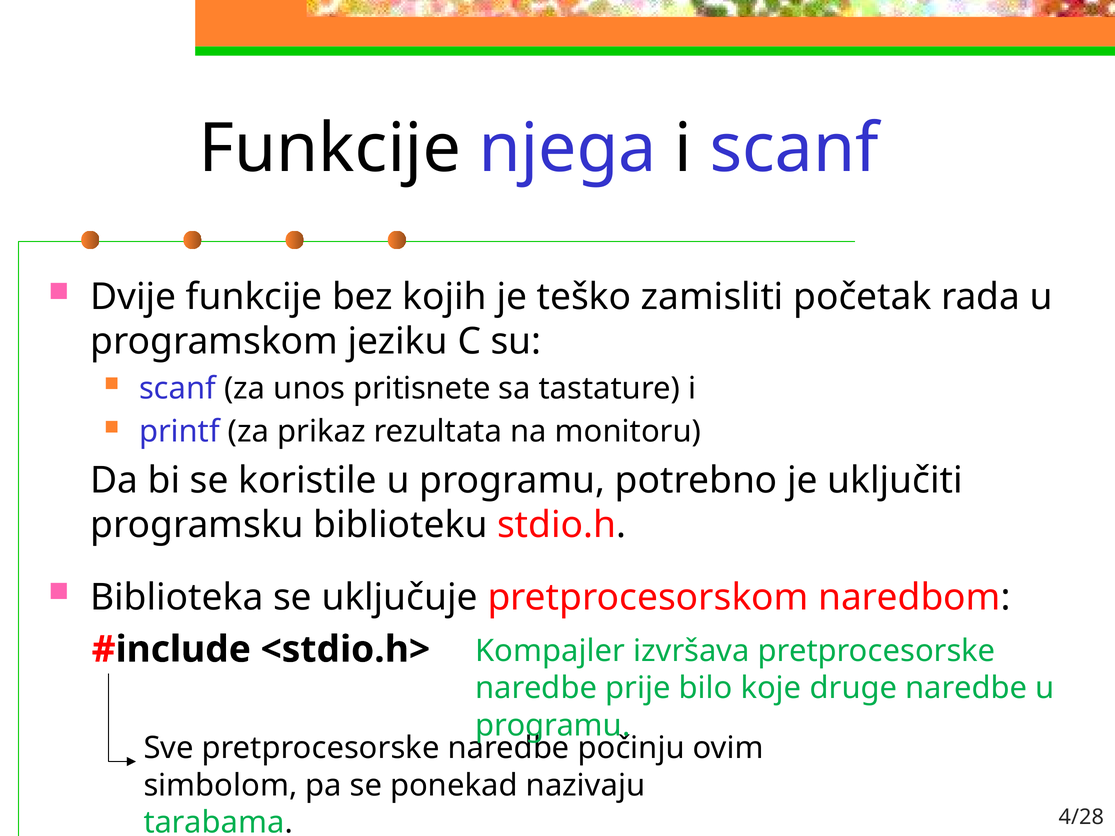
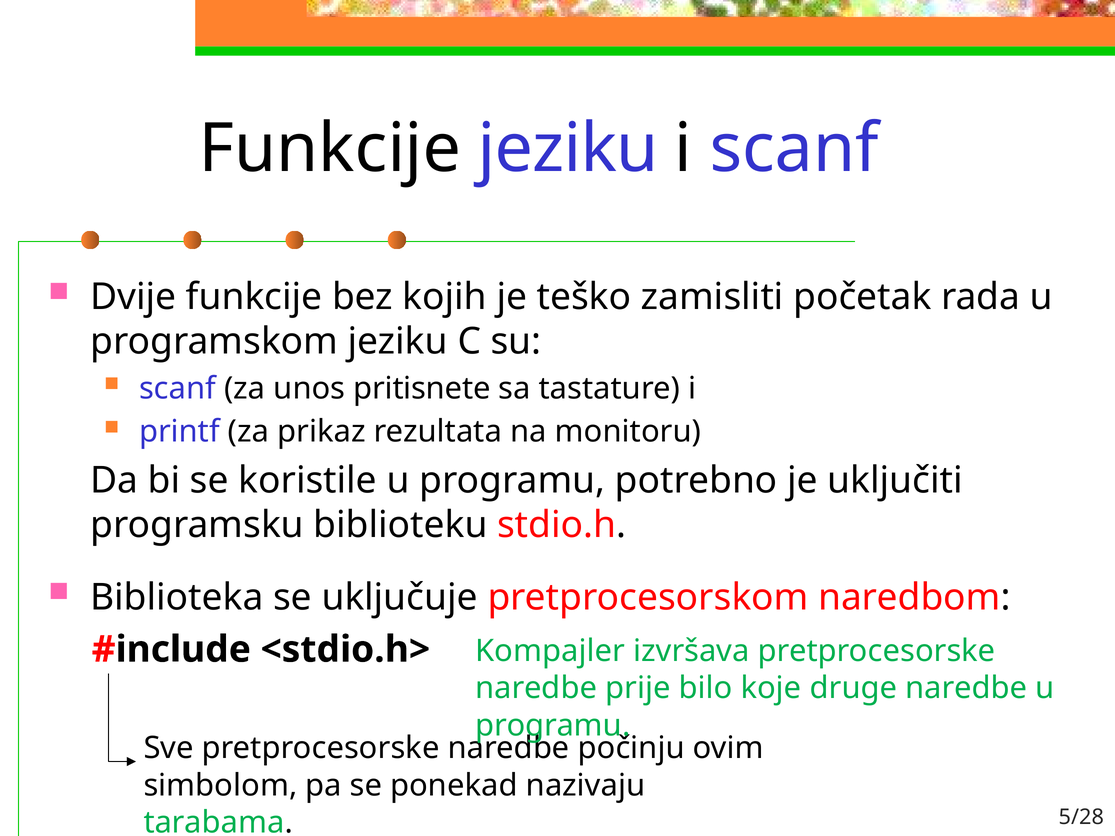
Funkcije njega: njega -> jeziku (568, 149)
4/28: 4/28 -> 5/28 (1081, 818)
